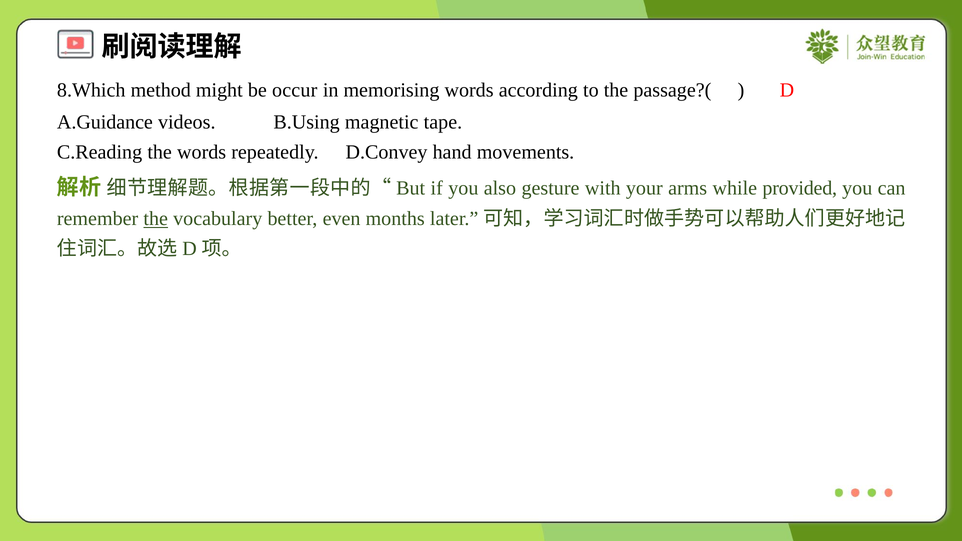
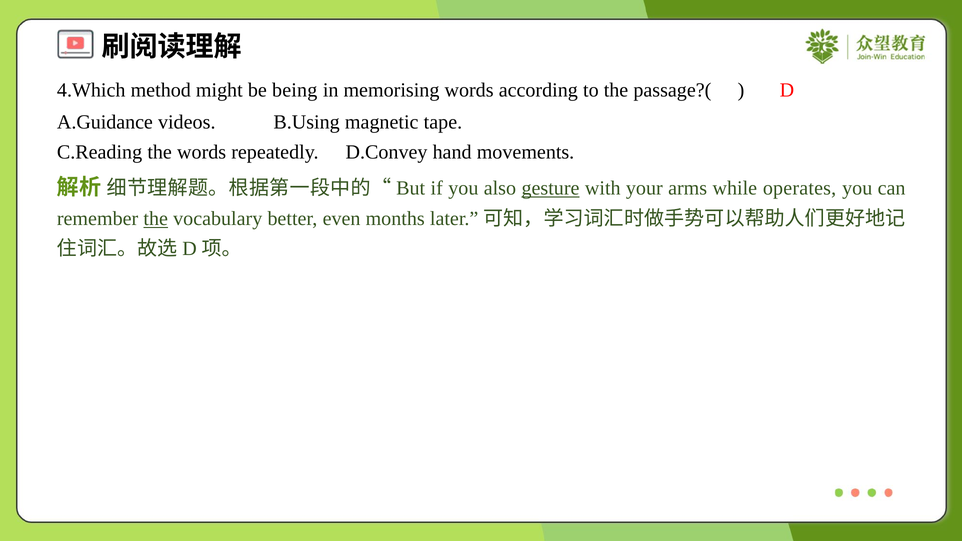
8.Which: 8.Which -> 4.Which (91, 90)
occur: occur -> being (295, 90)
gesture underline: none -> present (551, 188)
provided: provided -> operates (800, 188)
